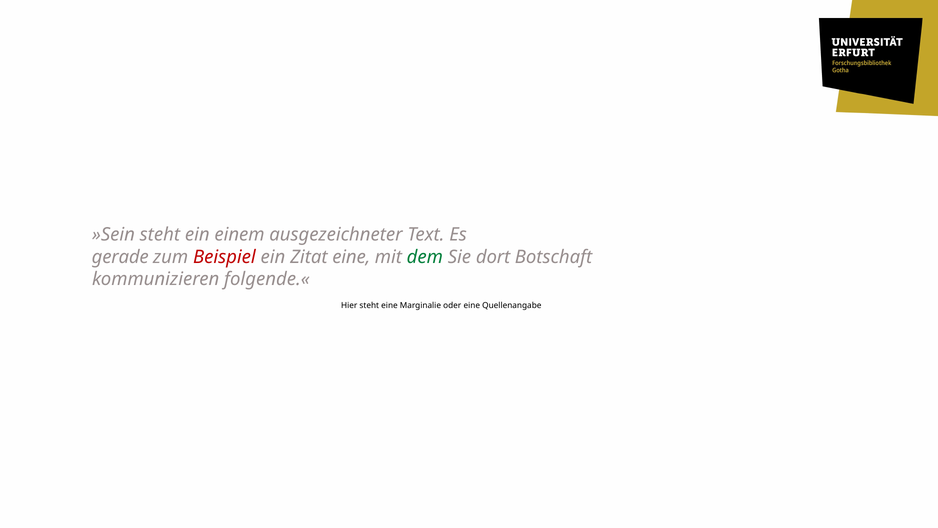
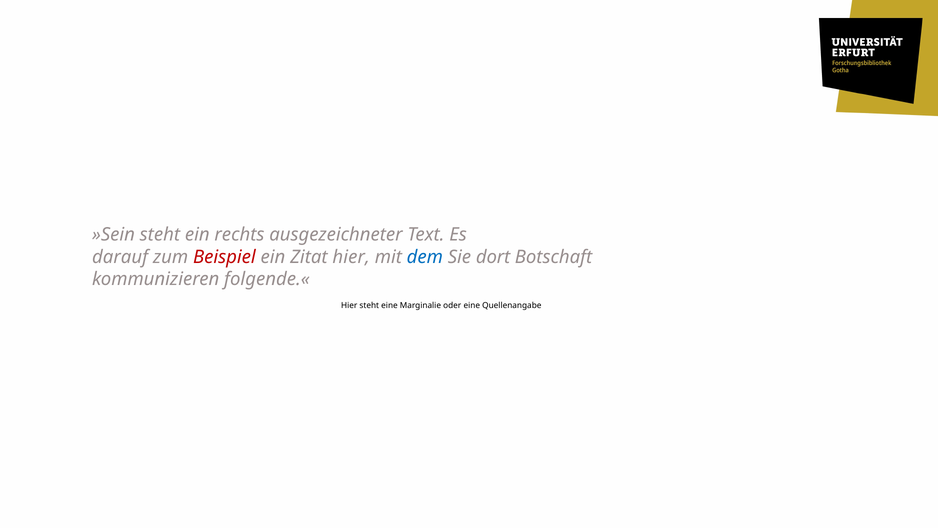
einem: einem -> rechts (239, 235)
gerade: gerade -> darauf (120, 257)
Zitat eine: eine -> hier (351, 257)
dem colour: green -> blue (425, 257)
